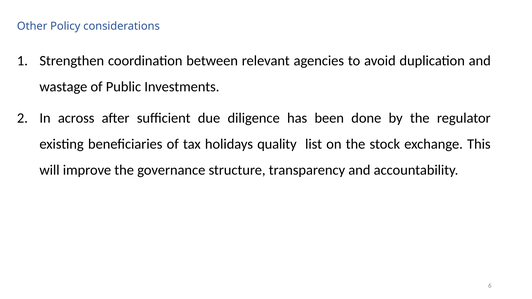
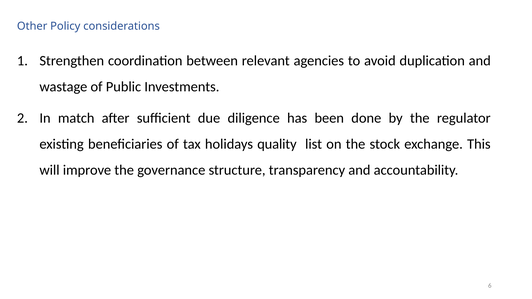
across: across -> match (76, 118)
